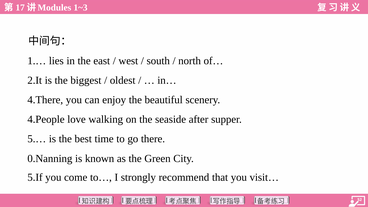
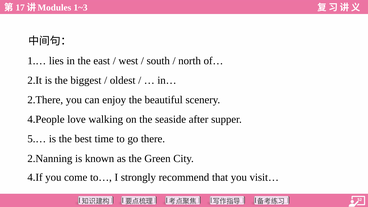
4.There: 4.There -> 2.There (45, 100)
0.Nanning: 0.Nanning -> 2.Nanning (50, 158)
5.If: 5.If -> 4.If (35, 177)
